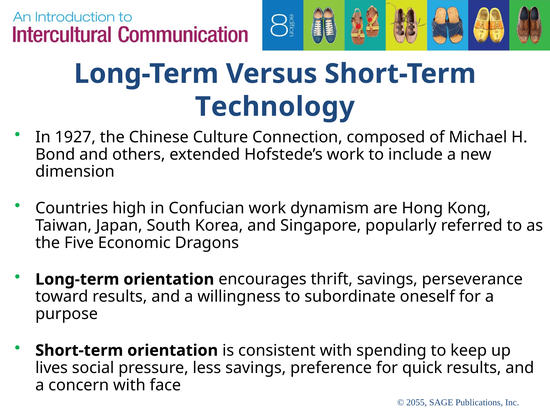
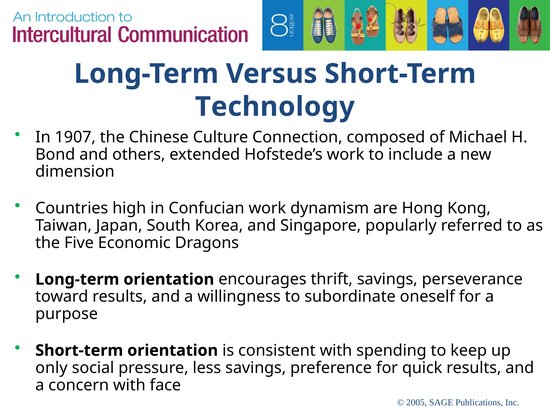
1927: 1927 -> 1907 (75, 137)
lives: lives -> only (51, 368)
2055: 2055 -> 2005 (417, 403)
